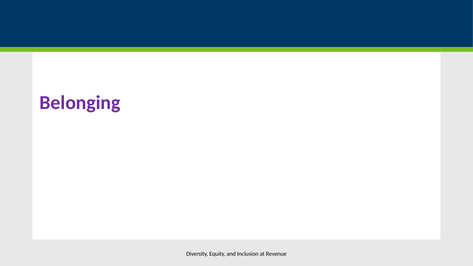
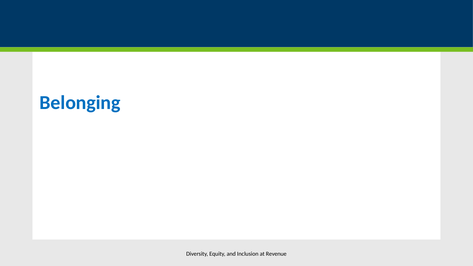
Belonging colour: purple -> blue (80, 103)
